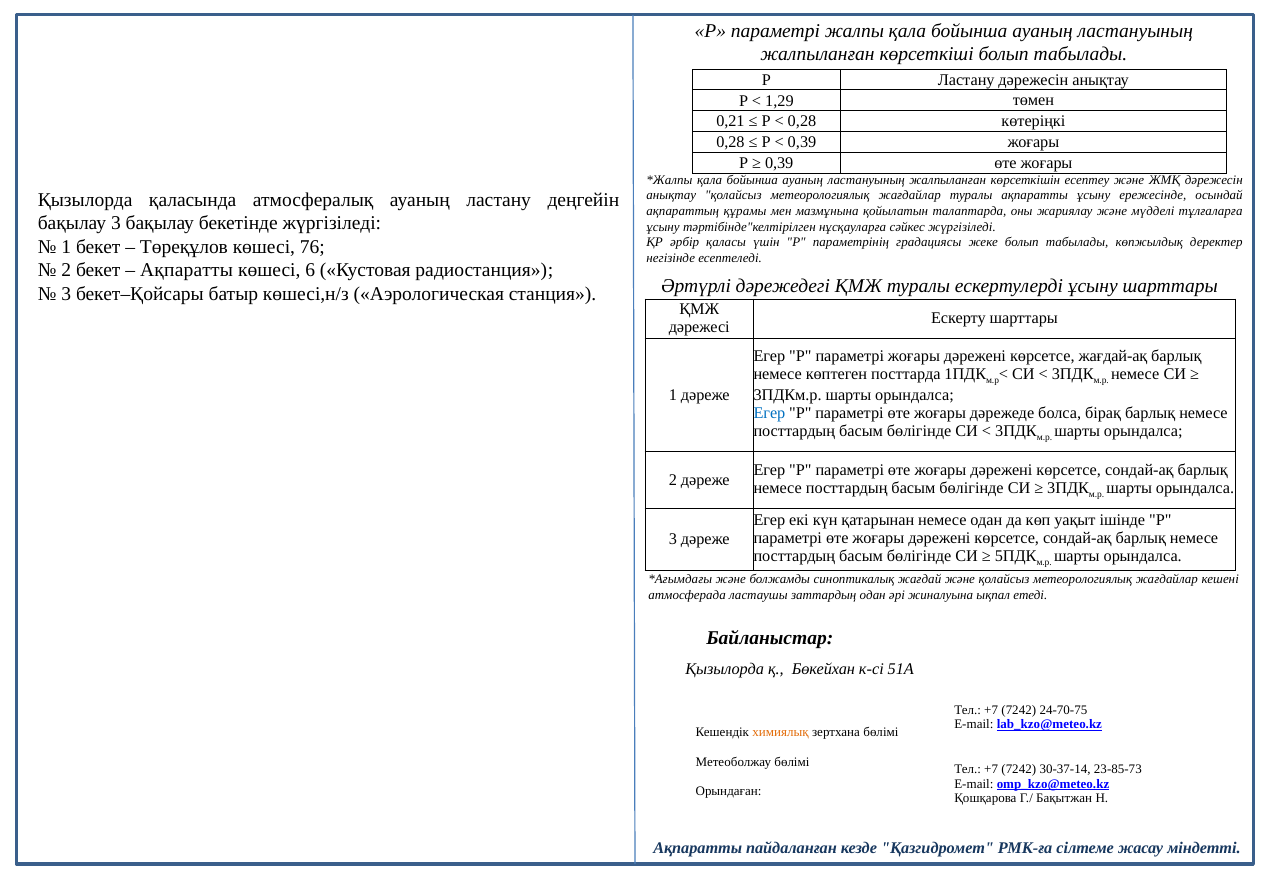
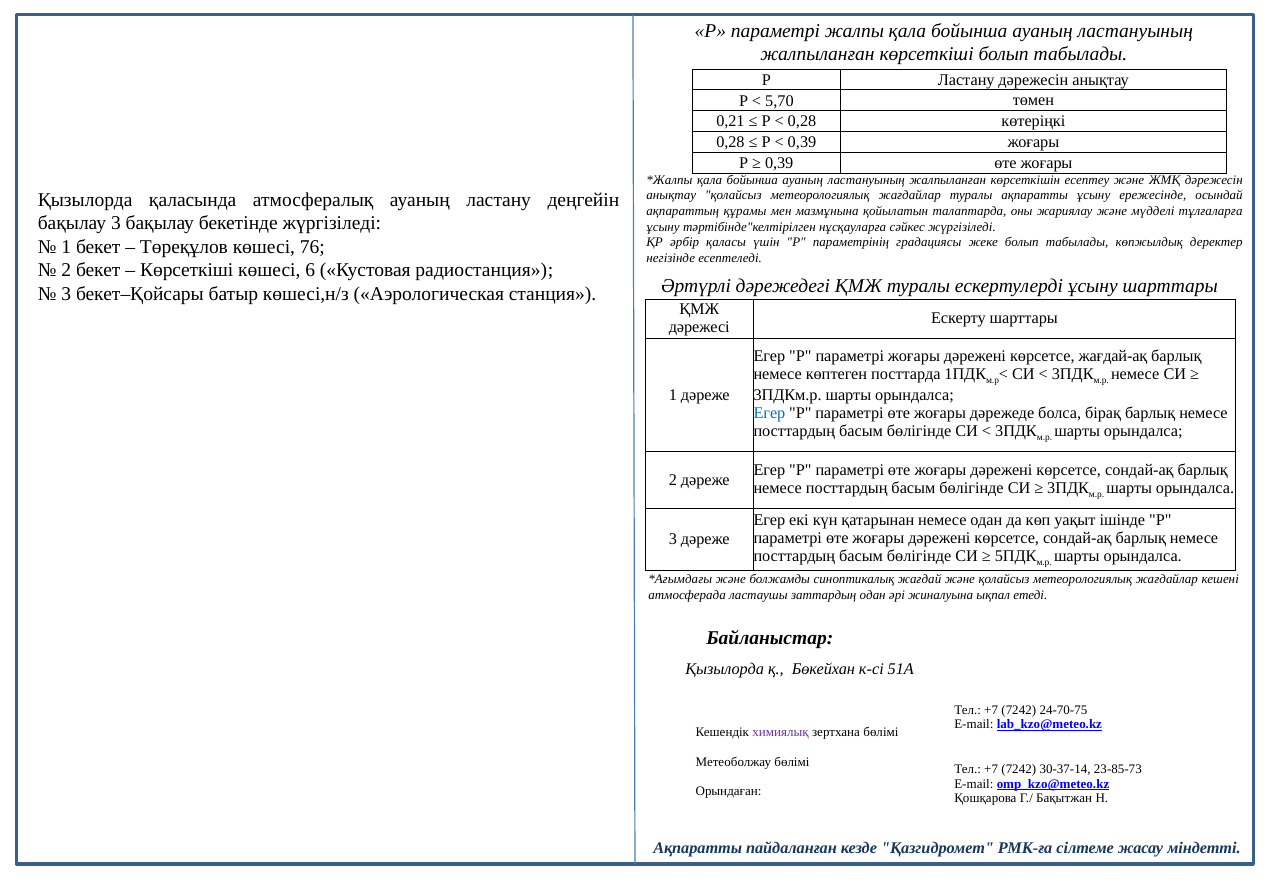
1,29: 1,29 -> 5,70 (779, 101)
Ақпаратты: Ақпаратты -> Көрсеткіші (187, 270)
химиялық colour: orange -> purple (781, 732)
